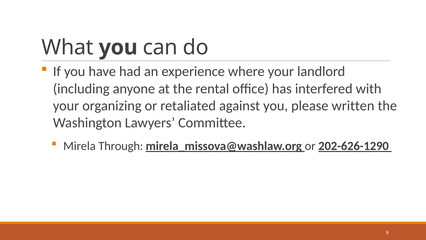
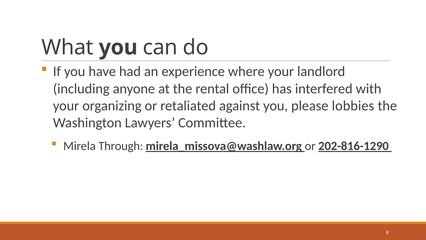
written: written -> lobbies (353, 106)
202-626-1290: 202-626-1290 -> 202-816-1290 (354, 146)
